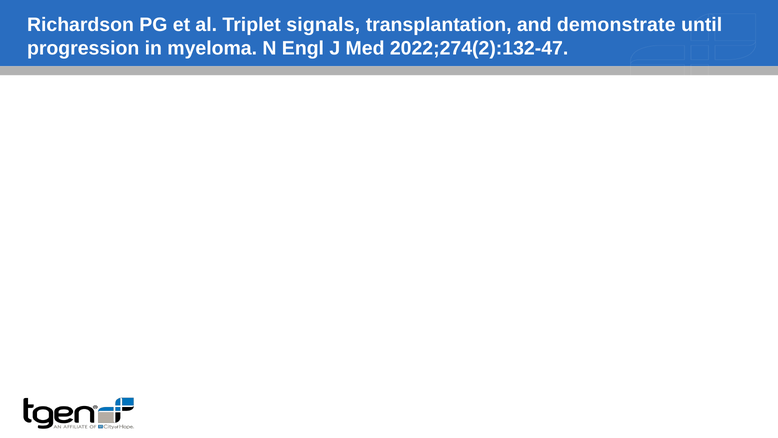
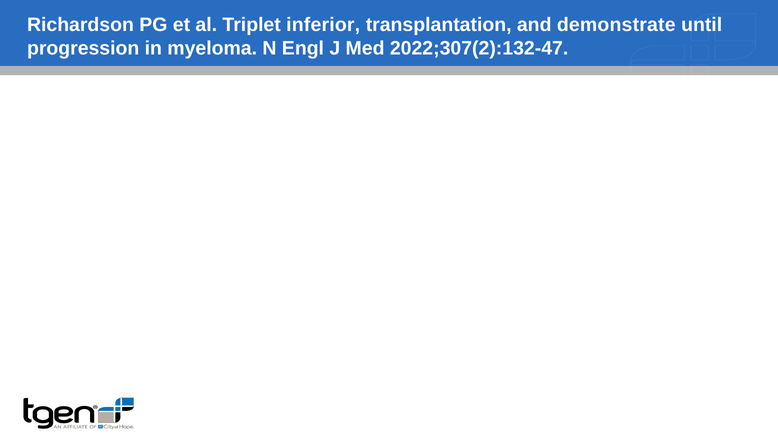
signals: signals -> inferior (323, 25)
2022;274(2):132-47: 2022;274(2):132-47 -> 2022;307(2):132-47 (479, 48)
